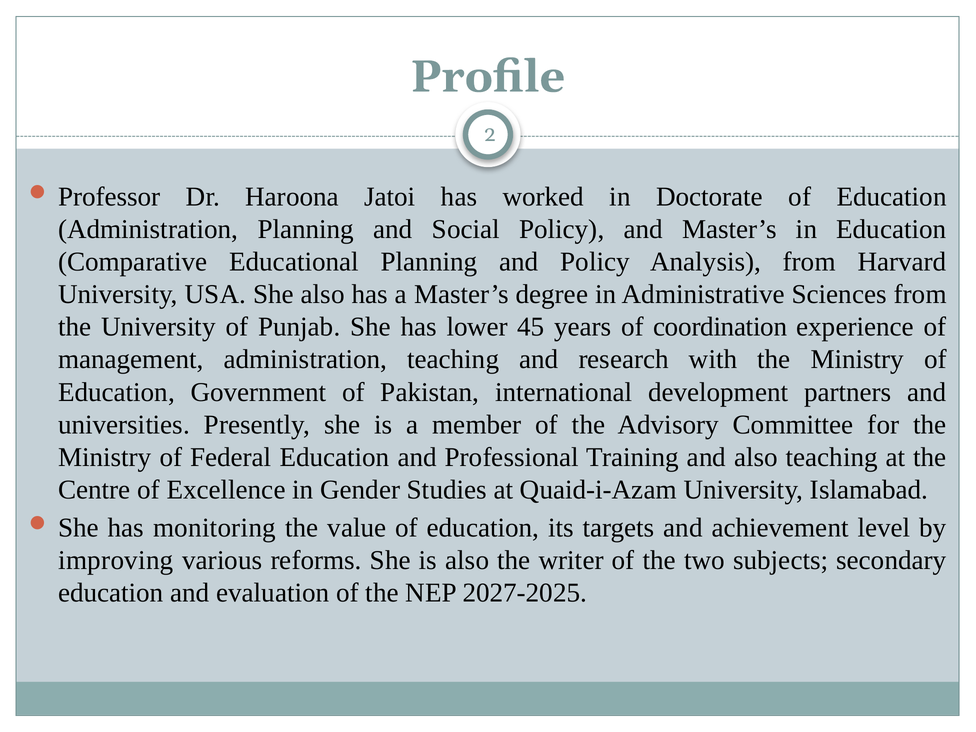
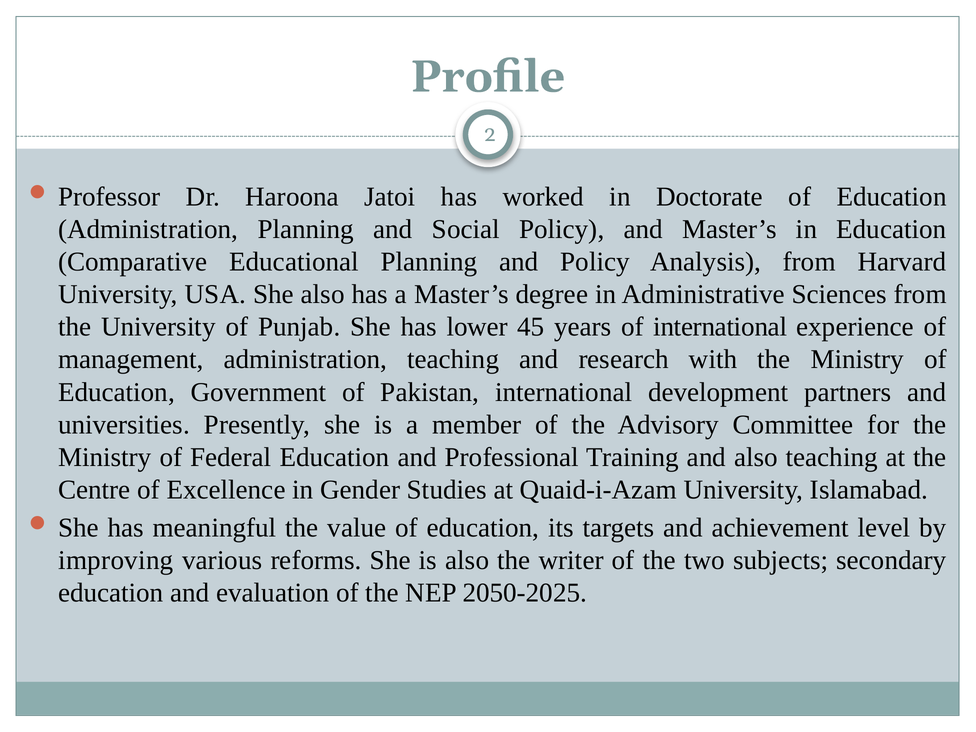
of coordination: coordination -> international (720, 327)
monitoring: monitoring -> meaningful (215, 528)
2027-2025: 2027-2025 -> 2050-2025 (525, 593)
